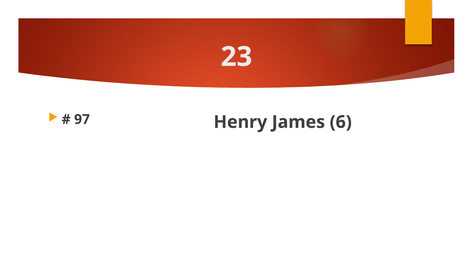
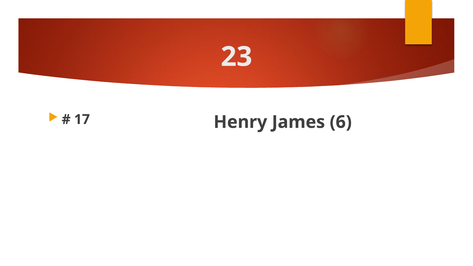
97: 97 -> 17 (82, 119)
